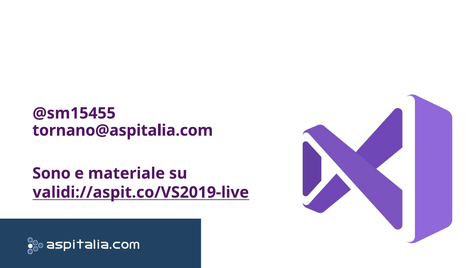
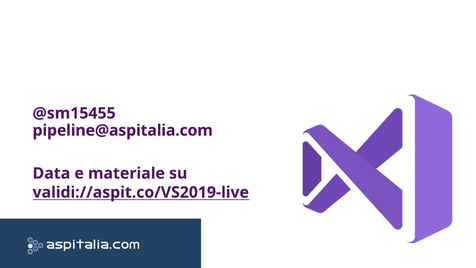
tornano@aspitalia.com: tornano@aspitalia.com -> pipeline@aspitalia.com (123, 130)
Sono: Sono -> Data (51, 173)
